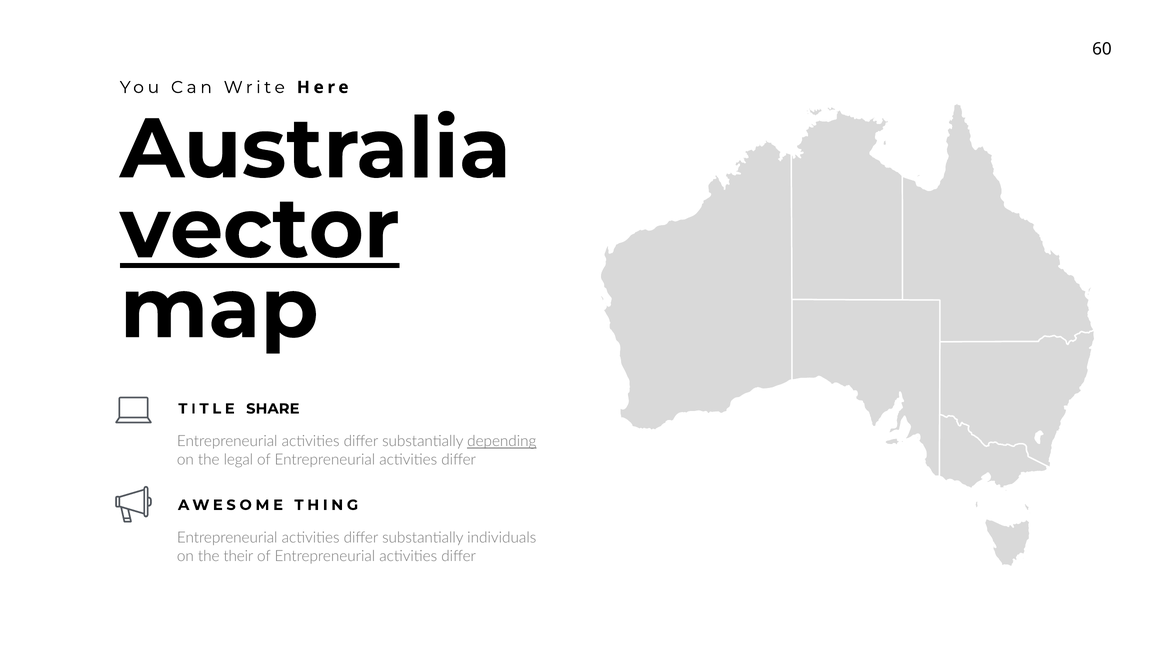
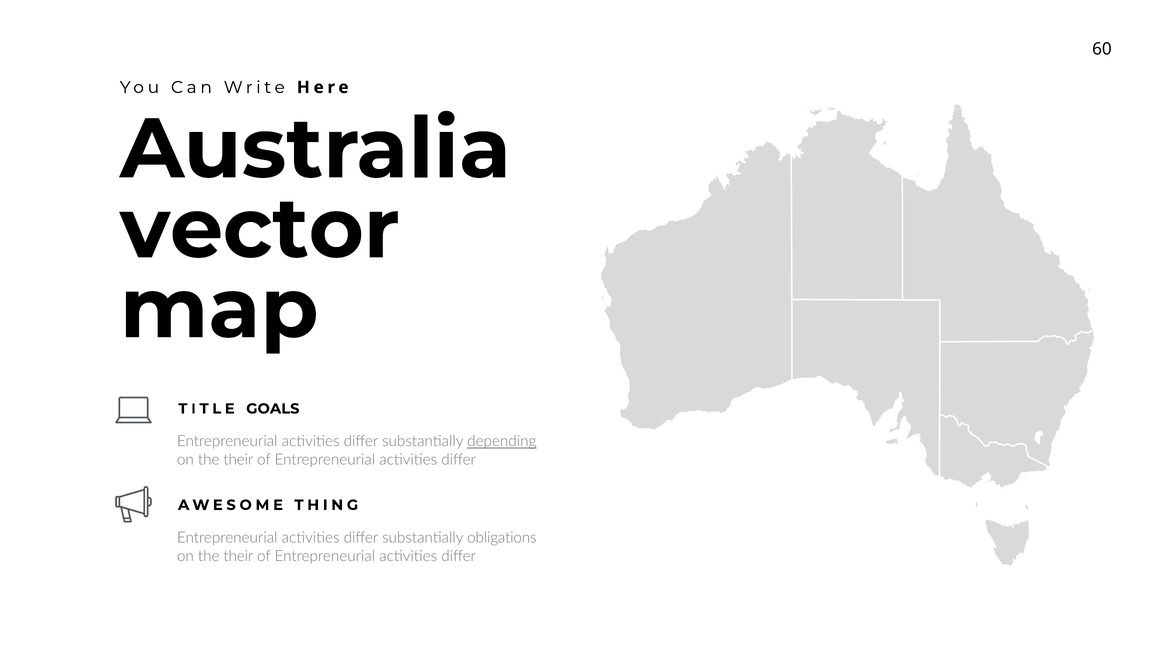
vector underline: present -> none (260, 229)
SHARE: SHARE -> GOALS (273, 408)
legal: legal -> their (238, 459)
individuals: individuals -> obligations (502, 537)
